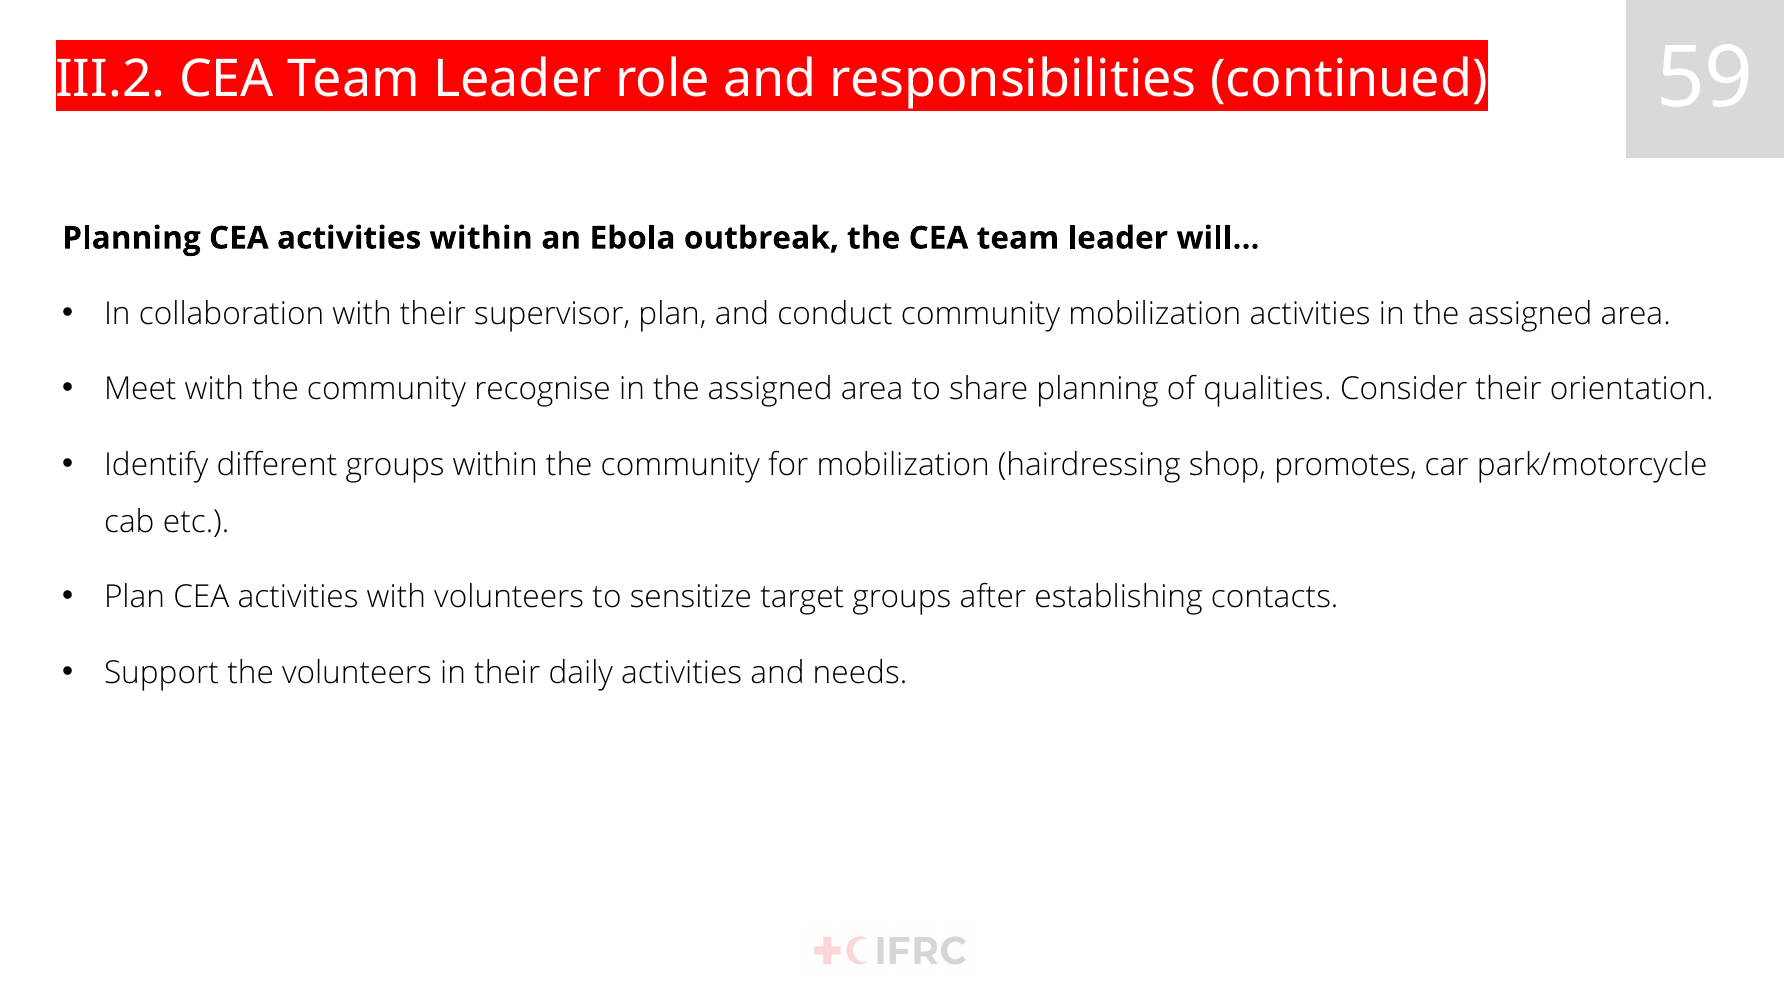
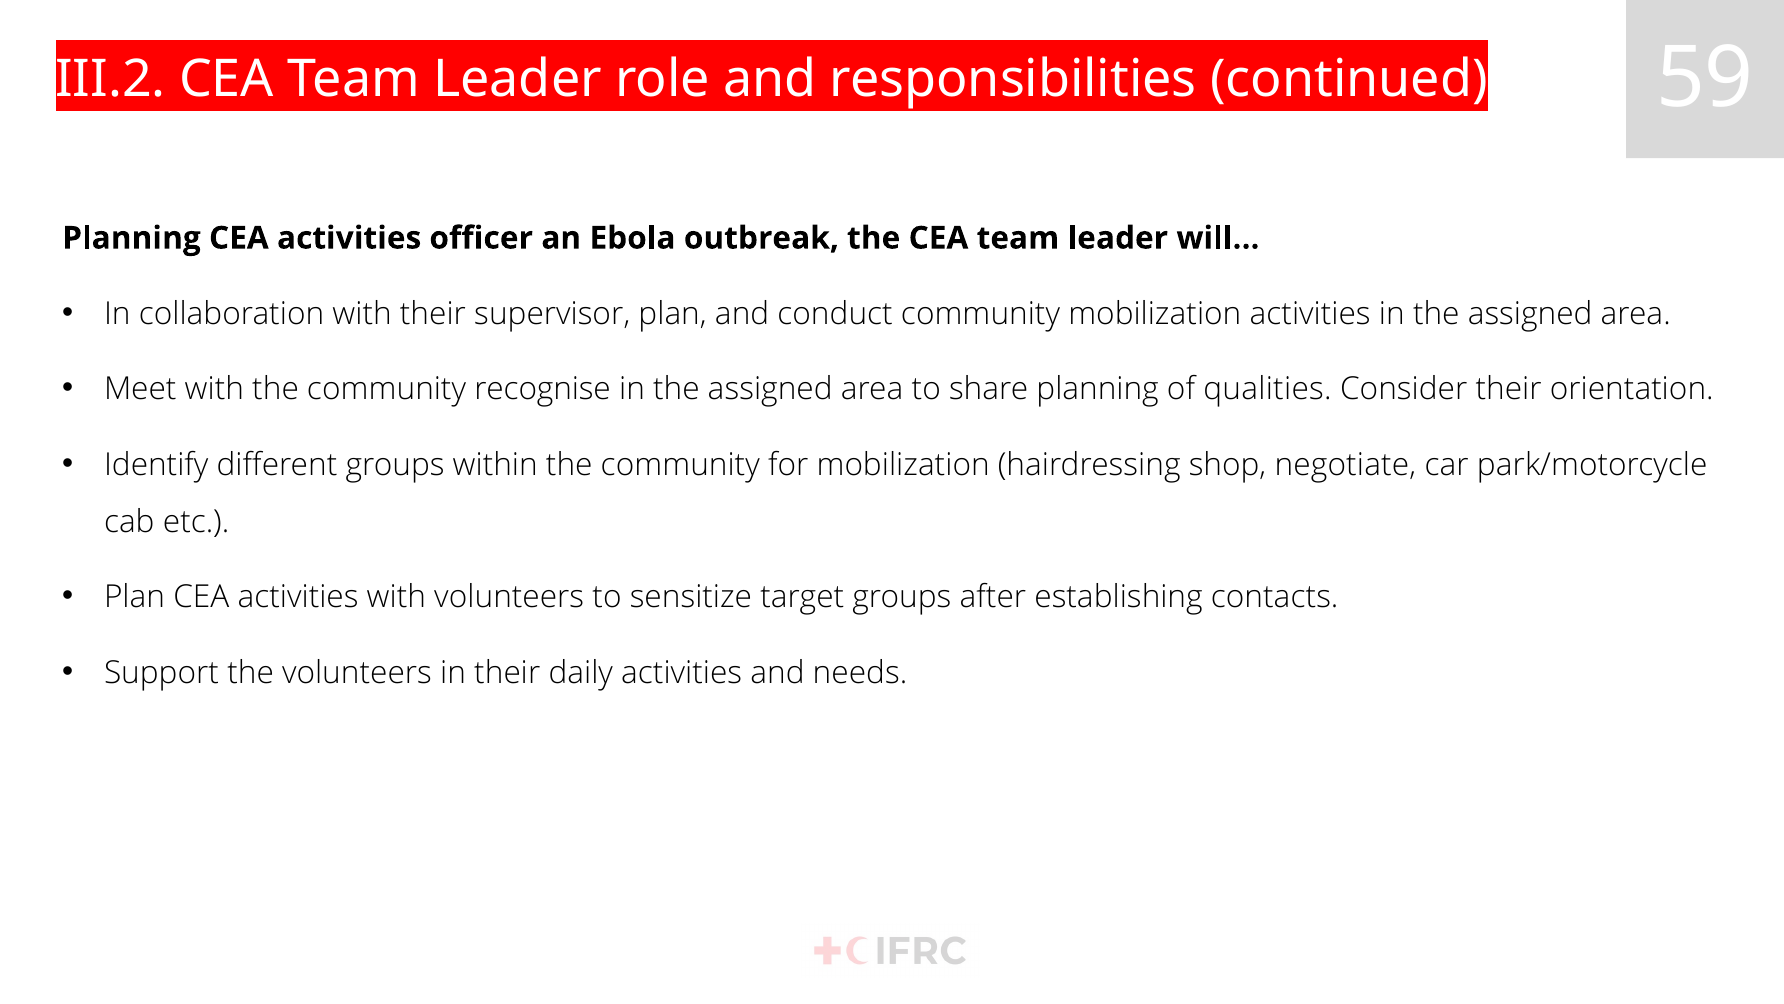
activities within: within -> officer (481, 238)
promotes: promotes -> negotiate (1345, 464)
